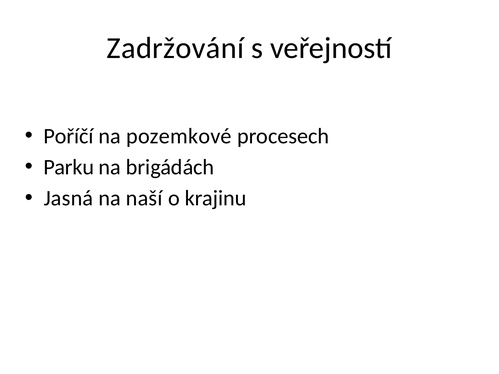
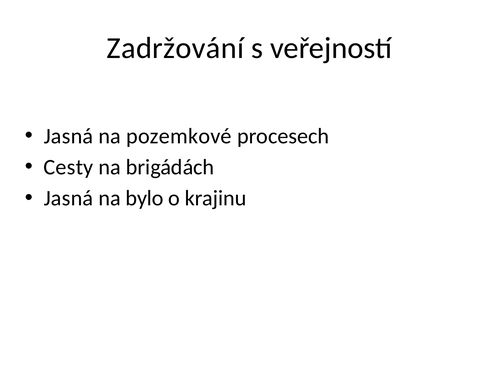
Poříčí: Poříčí -> Jasná (68, 136)
Parku: Parku -> Cesty (68, 167)
naší: naší -> bylo (145, 198)
